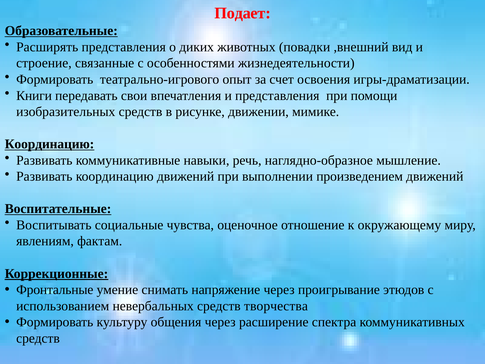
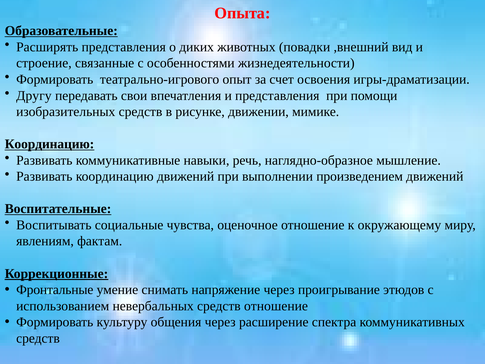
Подает: Подает -> Опыта (242, 13)
Книги: Книги -> Другу (34, 95)
средств творчества: творчества -> отношение (276, 306)
